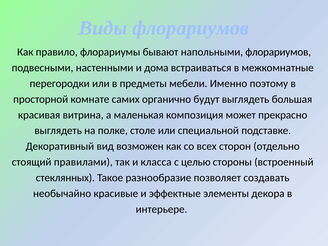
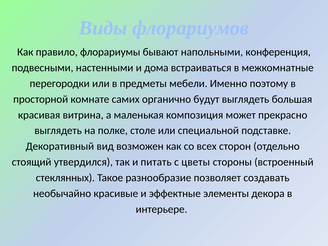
напольными флорариумов: флорариумов -> конференция (278, 52)
правилами: правилами -> утвердился (83, 162)
класса: класса -> питать (156, 162)
целью: целью -> цветы (196, 162)
